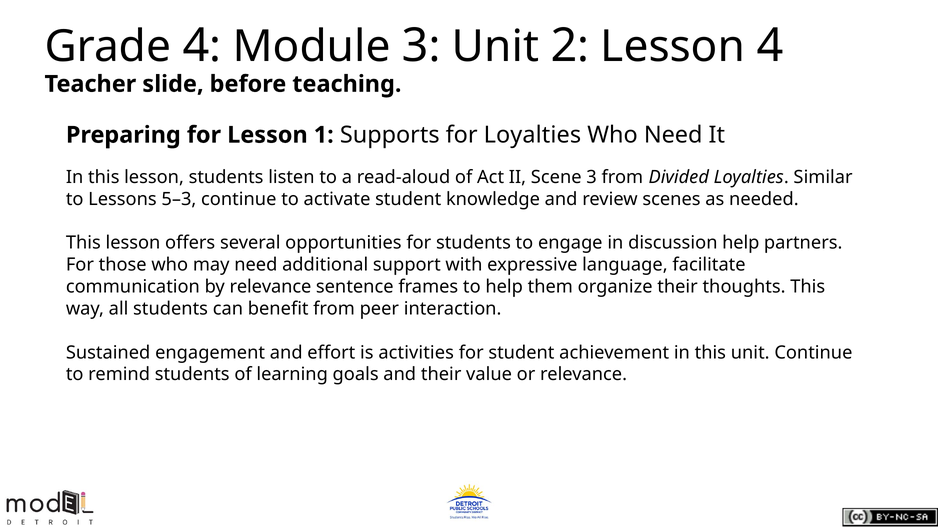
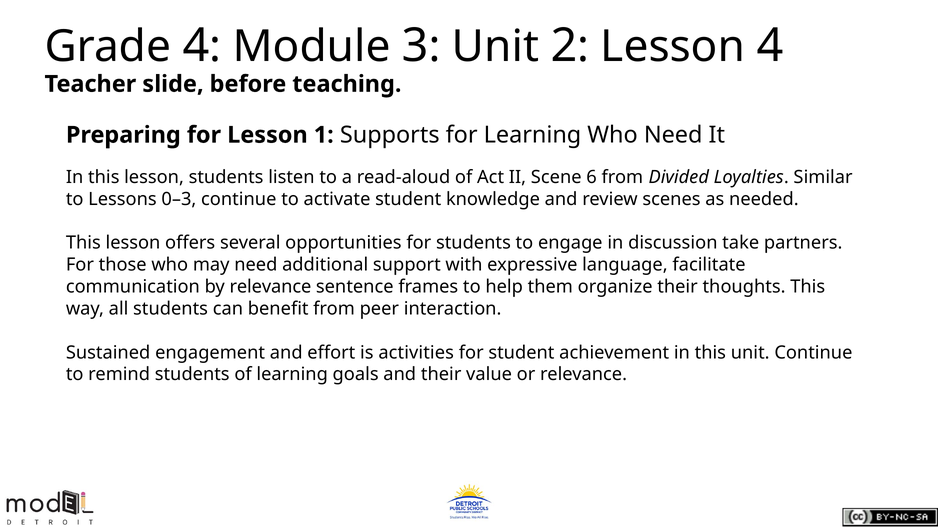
for Loyalties: Loyalties -> Learning (532, 135)
Scene 3: 3 -> 6 (591, 177)
5–3: 5–3 -> 0–3 (179, 199)
discussion help: help -> take (741, 243)
